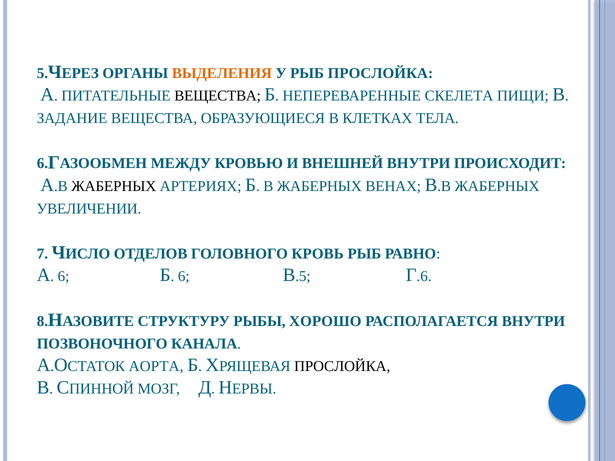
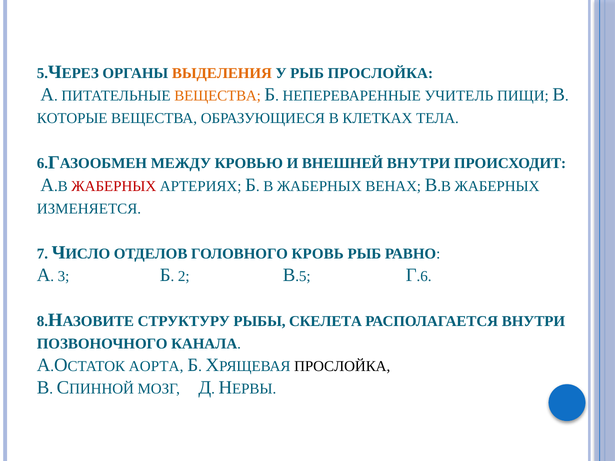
ВЕЩЕСТВА colour: black -> orange (218, 96)
СКЕЛЕТА: СКЕЛЕТА -> УЧИТЕЛЬ (459, 96)
ЗАДАНИЕ: ЗАДАНИЕ -> КОТОРЫЕ (72, 119)
ЖАБЕРНЫХ colour: black -> red (114, 186)
УВЕЛИЧЕНИИ: УВЕЛИЧЕНИИ -> ИЗМЕНЯЕТСЯ (89, 209)
6: 6 -> 3 (64, 276)
6: 6 -> 2 (184, 276)
ХОРОШО: ХОРОШО -> СКЕЛЕТА (325, 321)
